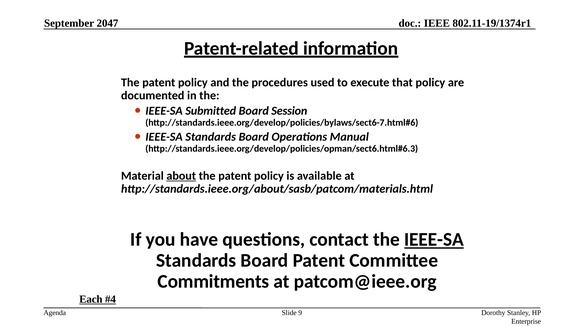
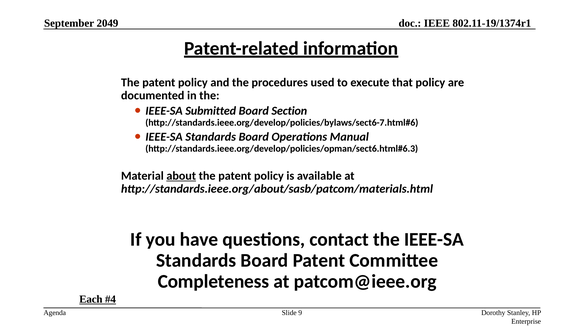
2047: 2047 -> 2049 (107, 23)
Session: Session -> Section (289, 111)
IEEE-SA underline: present -> none (434, 239)
Commitments: Commitments -> Completeness (213, 281)
